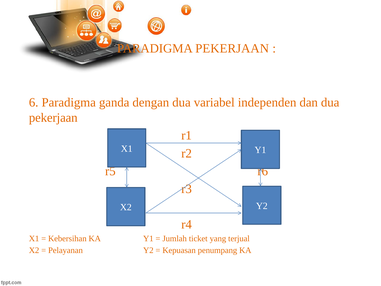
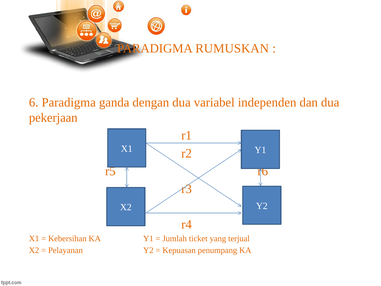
PARADIGMA PEKERJAAN: PEKERJAAN -> RUMUSKAN (232, 48)
